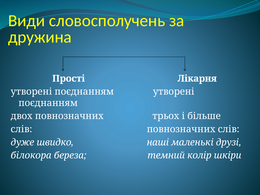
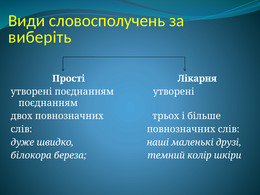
дружина: дружина -> виберіть (40, 37)
